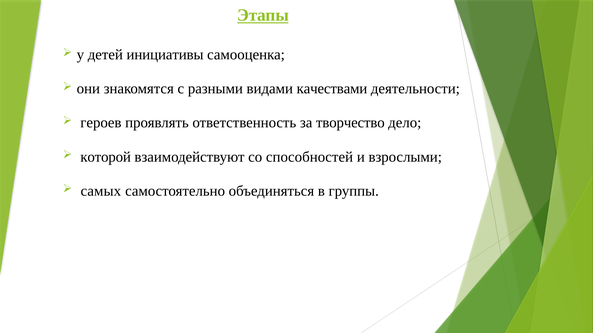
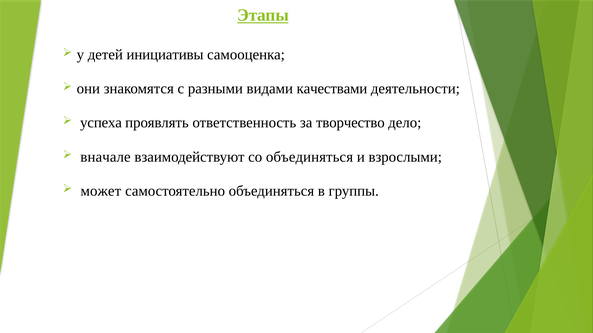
героев: героев -> успеха (101, 123)
которой: которой -> вначале (106, 157)
со способностей: способностей -> объединяться (309, 157)
самых: самых -> может (101, 191)
